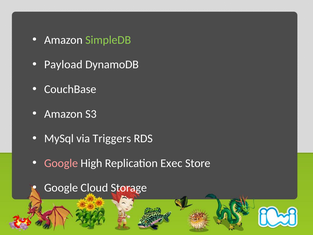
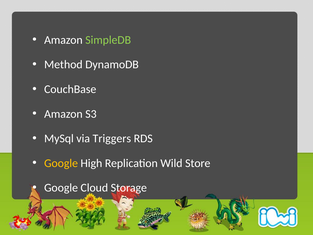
Payload: Payload -> Method (63, 65)
Google colour: pink -> yellow (61, 163)
Exec: Exec -> Wild (171, 163)
